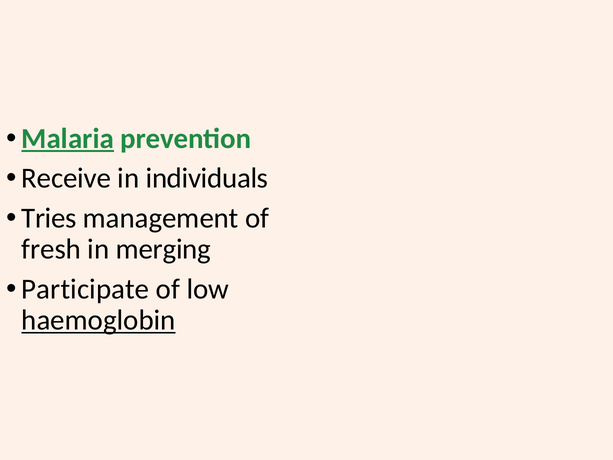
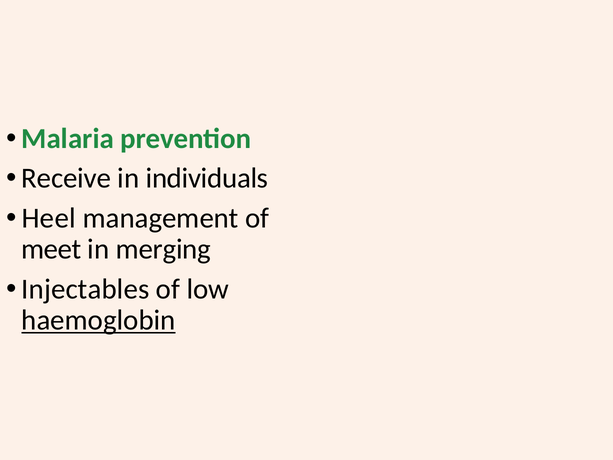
Malaria underline: present -> none (68, 139)
Tries: Tries -> Heel (49, 218)
fresh: fresh -> meet (51, 249)
Participate: Participate -> Injectables (85, 289)
